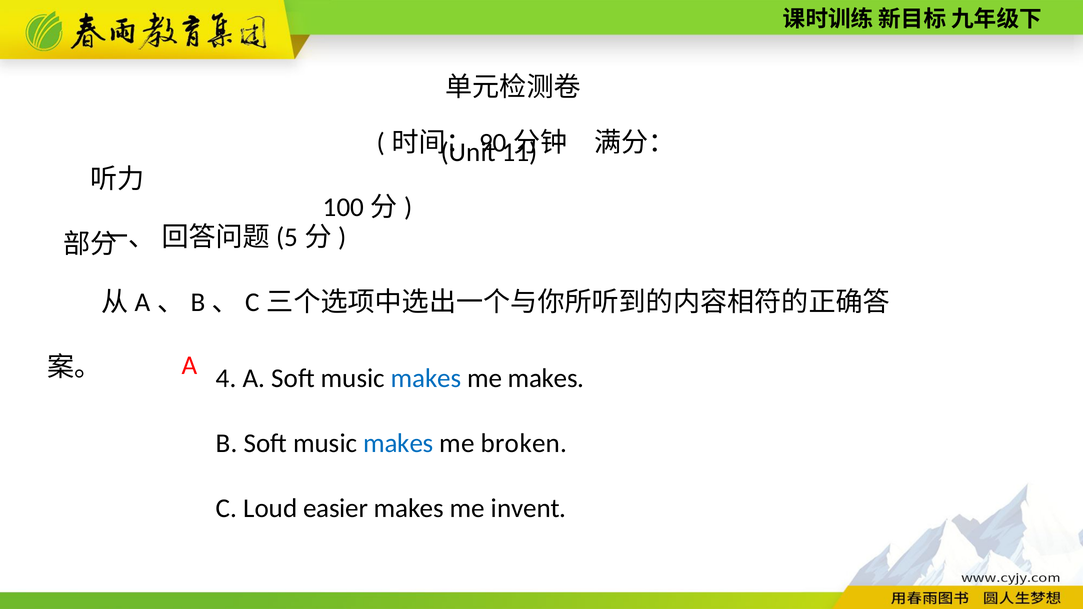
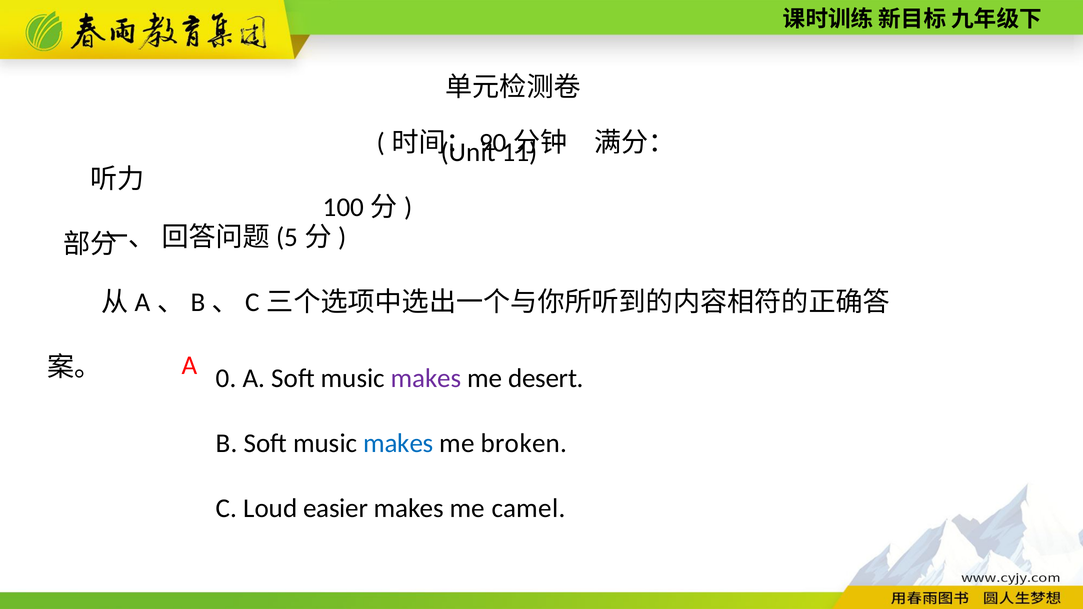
4: 4 -> 0 (226, 378)
makes colour: blue -> purple (426, 378)
me makes: makes -> desert (546, 378)
invent: invent -> camel (528, 508)
